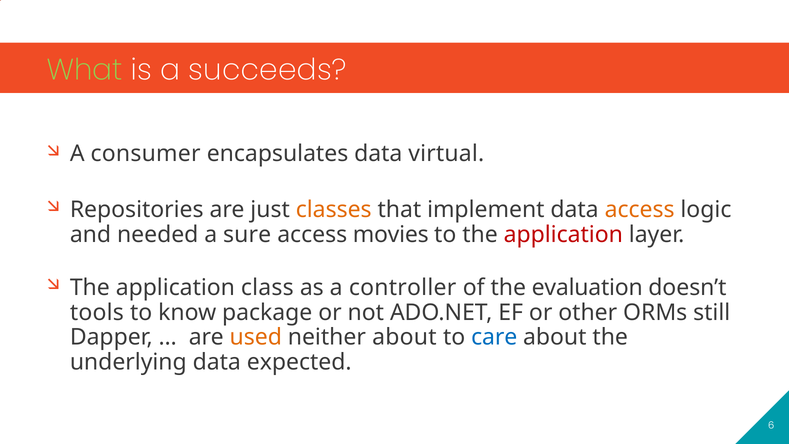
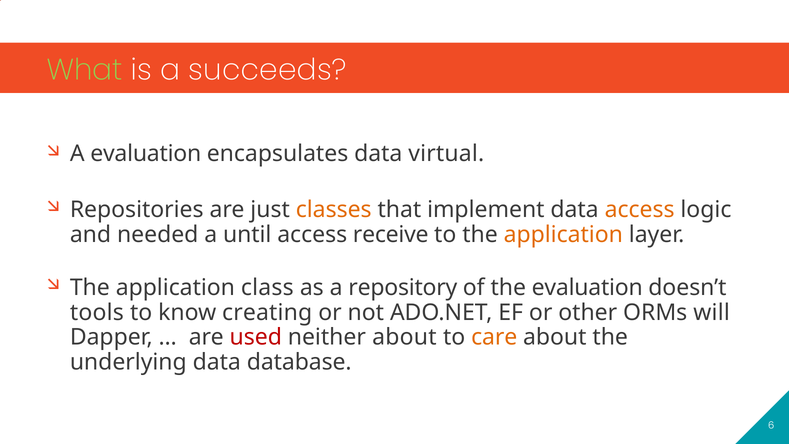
A consumer: consumer -> evaluation (146, 154)
sure: sure -> until (247, 234)
movies: movies -> receive (391, 234)
application colour: red -> orange (563, 234)
controller: controller -> repository (403, 287)
package: package -> creating (267, 312)
still: still -> will (712, 312)
used colour: orange -> red (256, 337)
care colour: blue -> orange (494, 337)
expected: expected -> database (299, 362)
